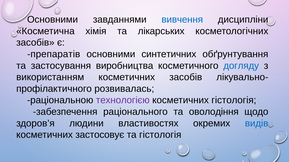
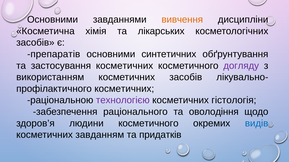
вивчення colour: blue -> orange (182, 20)
застосування виробництва: виробництва -> косметичних (125, 66)
догляду colour: blue -> purple (241, 66)
розвивалась: розвивалась -> косметичних (124, 89)
людини властивостях: властивостях -> косметичного (148, 124)
застосовує: застосовує -> завданням (100, 135)
та гістологія: гістологія -> придатків (160, 135)
